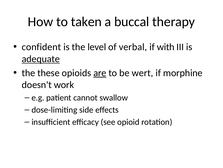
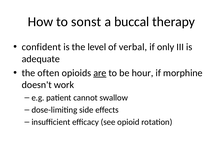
taken: taken -> sonst (86, 22)
with: with -> only (166, 47)
adequate underline: present -> none (41, 59)
these: these -> often (48, 73)
wert: wert -> hour (143, 73)
